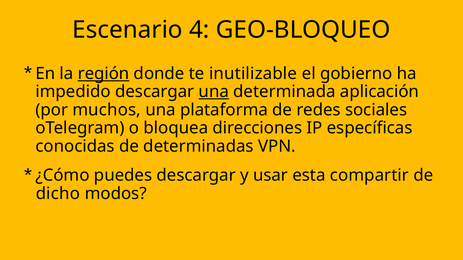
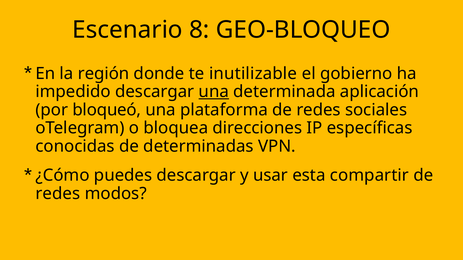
4: 4 -> 8 (199, 30)
región underline: present -> none (104, 74)
muchos: muchos -> bloqueó (107, 110)
dicho: dicho -> redes (58, 194)
